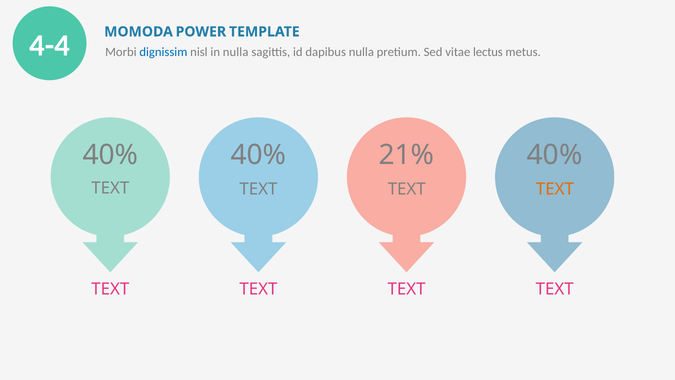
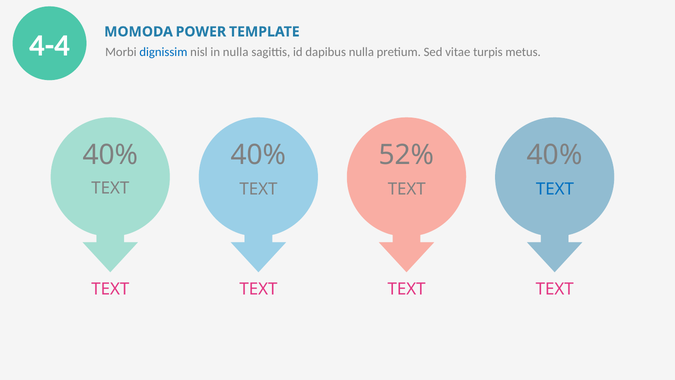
lectus: lectus -> turpis (488, 52)
21%: 21% -> 52% (407, 155)
TEXT colour: orange -> blue (555, 189)
